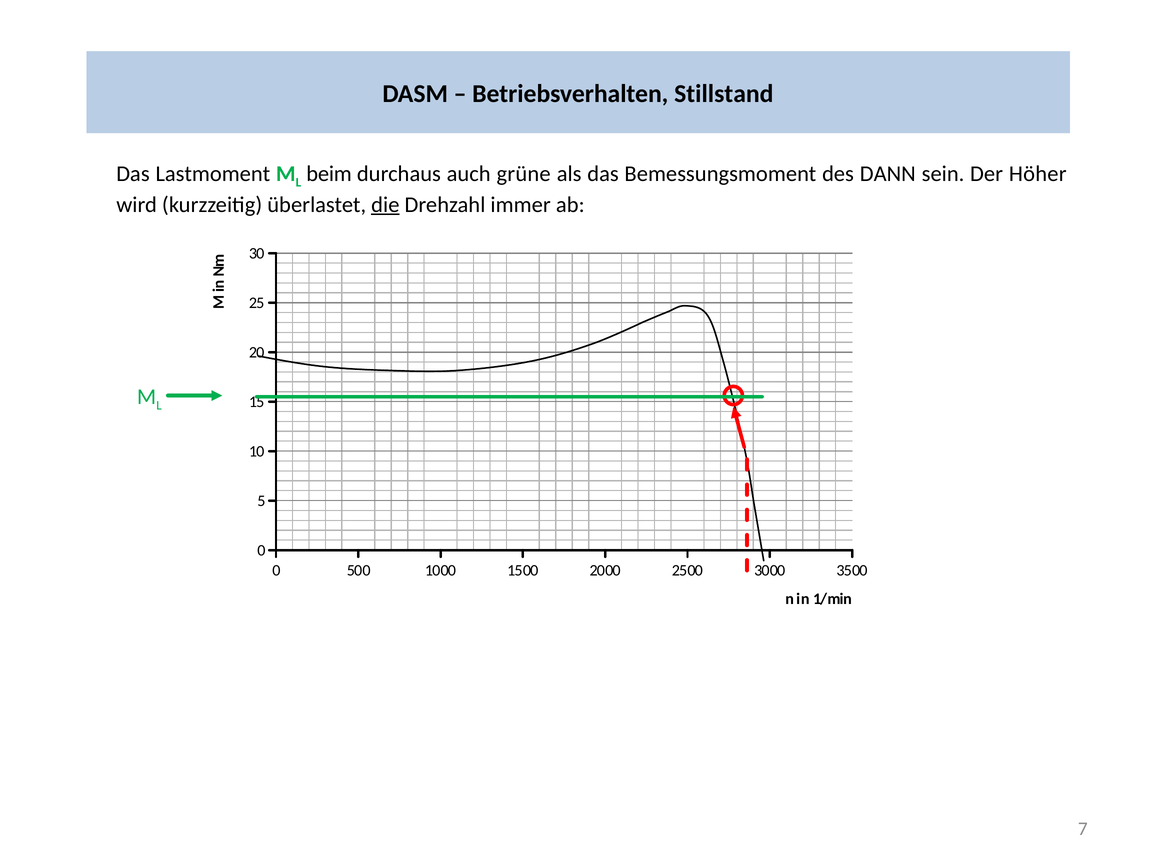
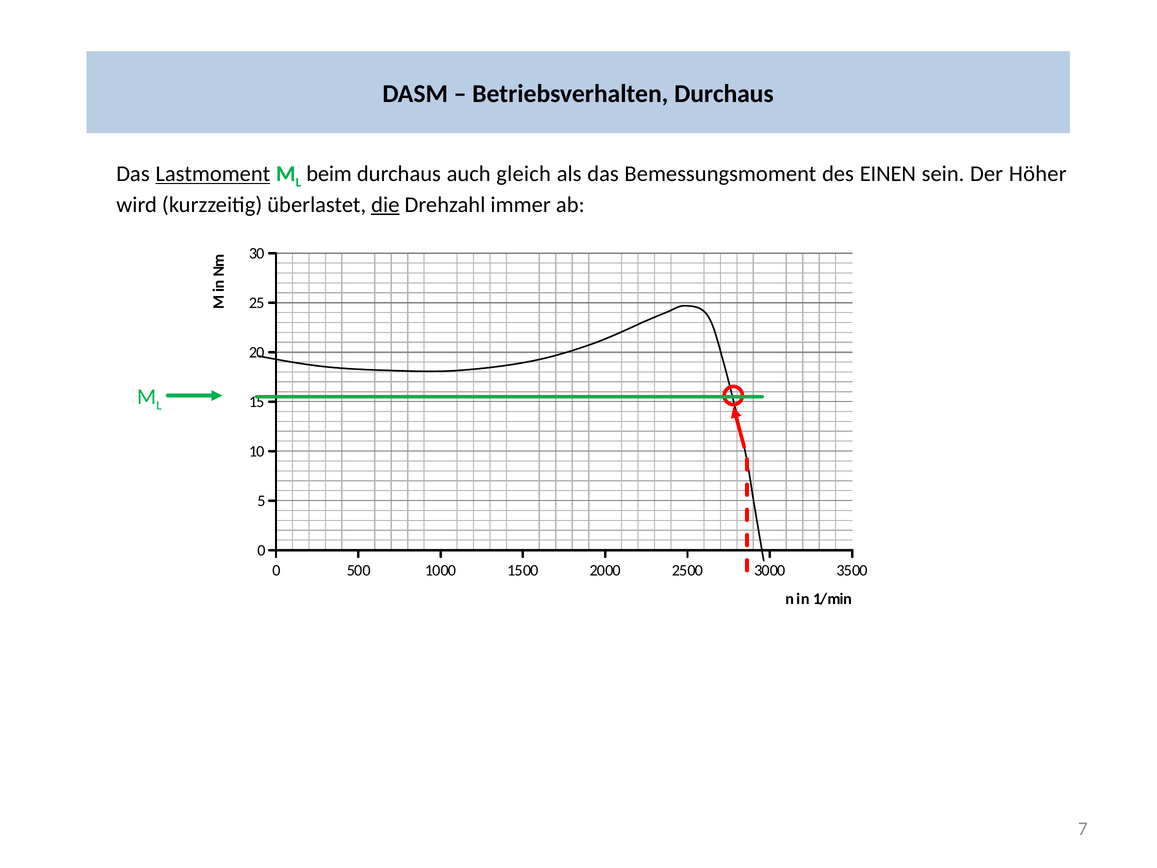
Betriebsverhalten Stillstand: Stillstand -> Durchaus (724, 94)
Lastmoment underline: none -> present (213, 174)
grüne: grüne -> gleich (524, 174)
DANN: DANN -> EINEN (888, 174)
